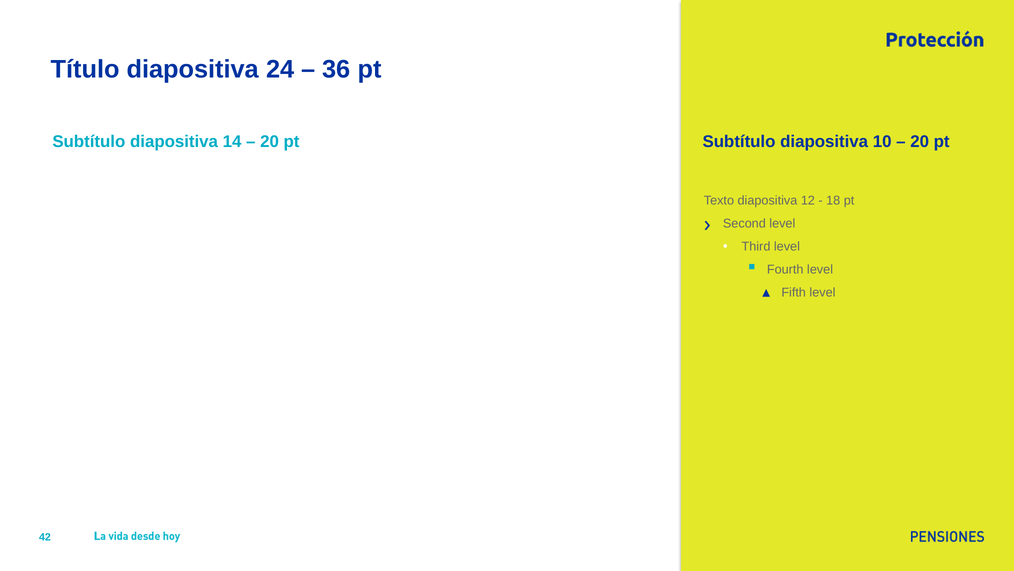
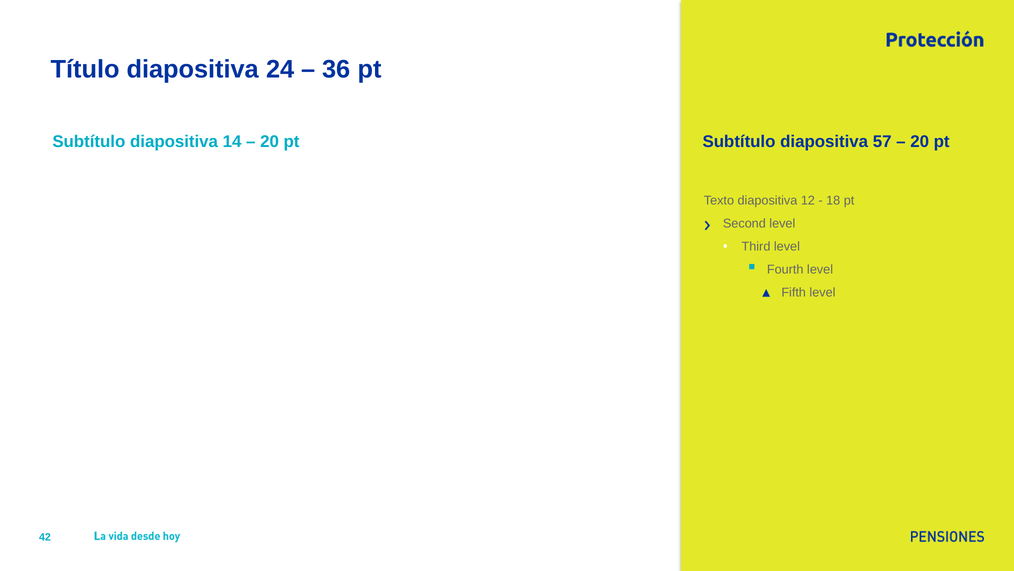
10: 10 -> 57 (882, 142)
